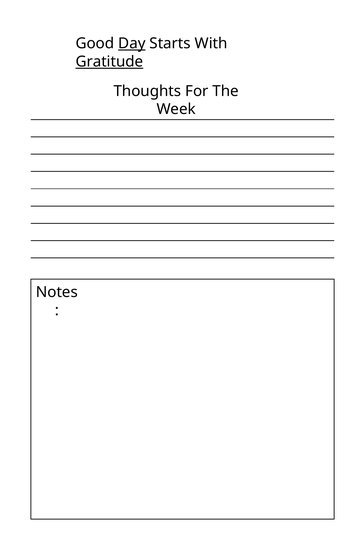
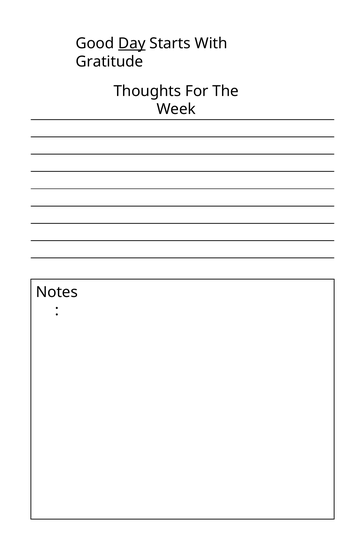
Gratitude underline: present -> none (109, 62)
